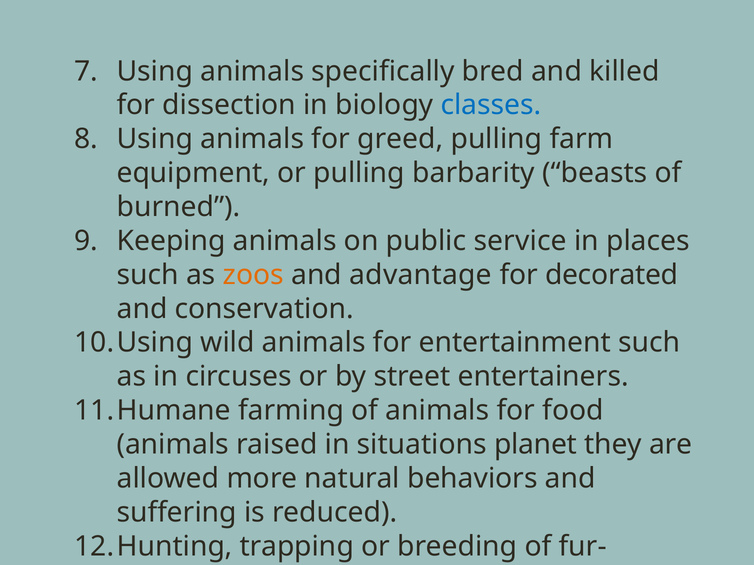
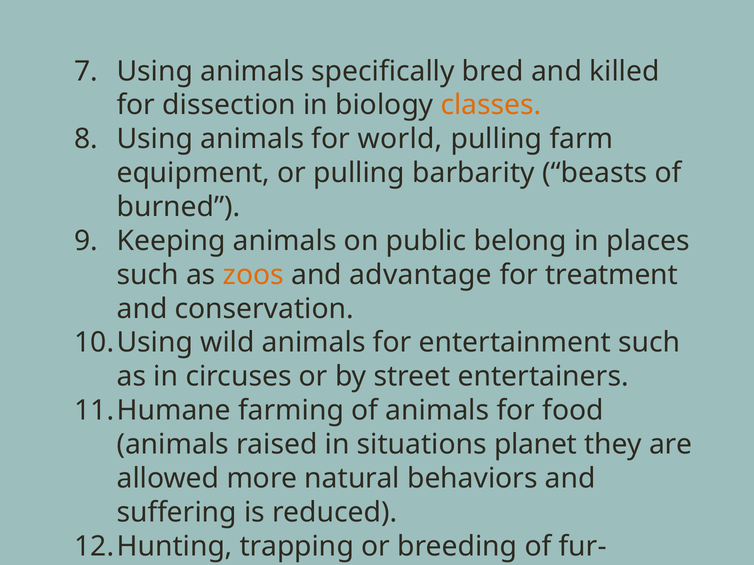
classes colour: blue -> orange (491, 105)
greed: greed -> world (400, 139)
service: service -> belong (520, 241)
decorated: decorated -> treatment (612, 275)
